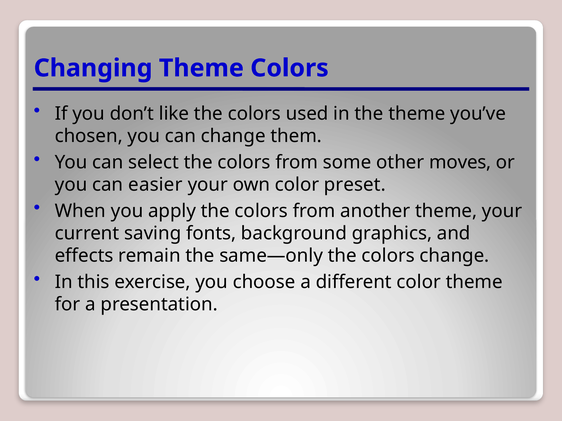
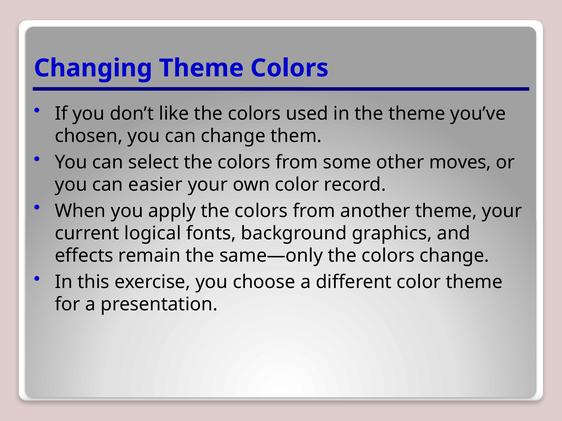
preset: preset -> record (355, 185)
saving: saving -> logical (153, 234)
